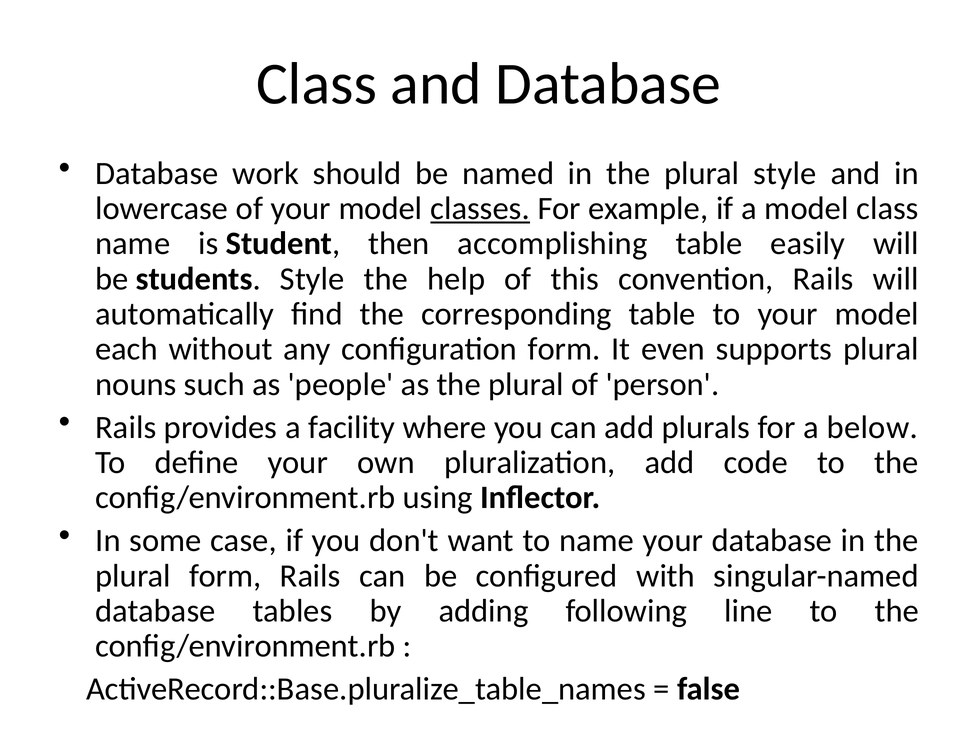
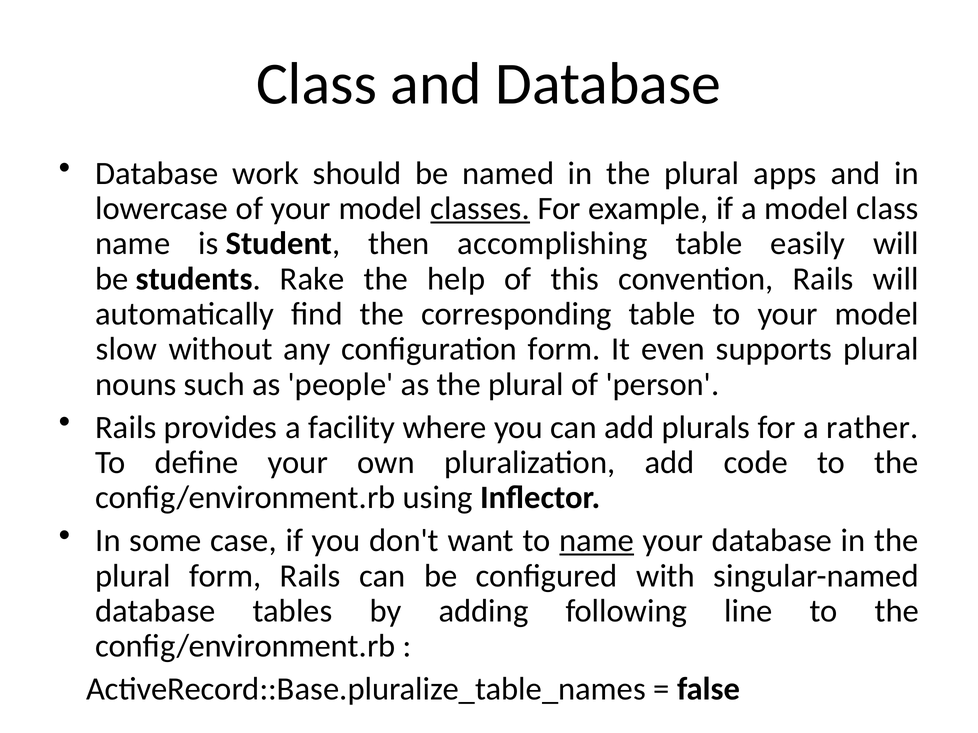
plural style: style -> apps (785, 173)
students Style: Style -> Rake (312, 279)
each: each -> slow (126, 349)
below: below -> rather (872, 428)
name underline: none -> present (597, 541)
